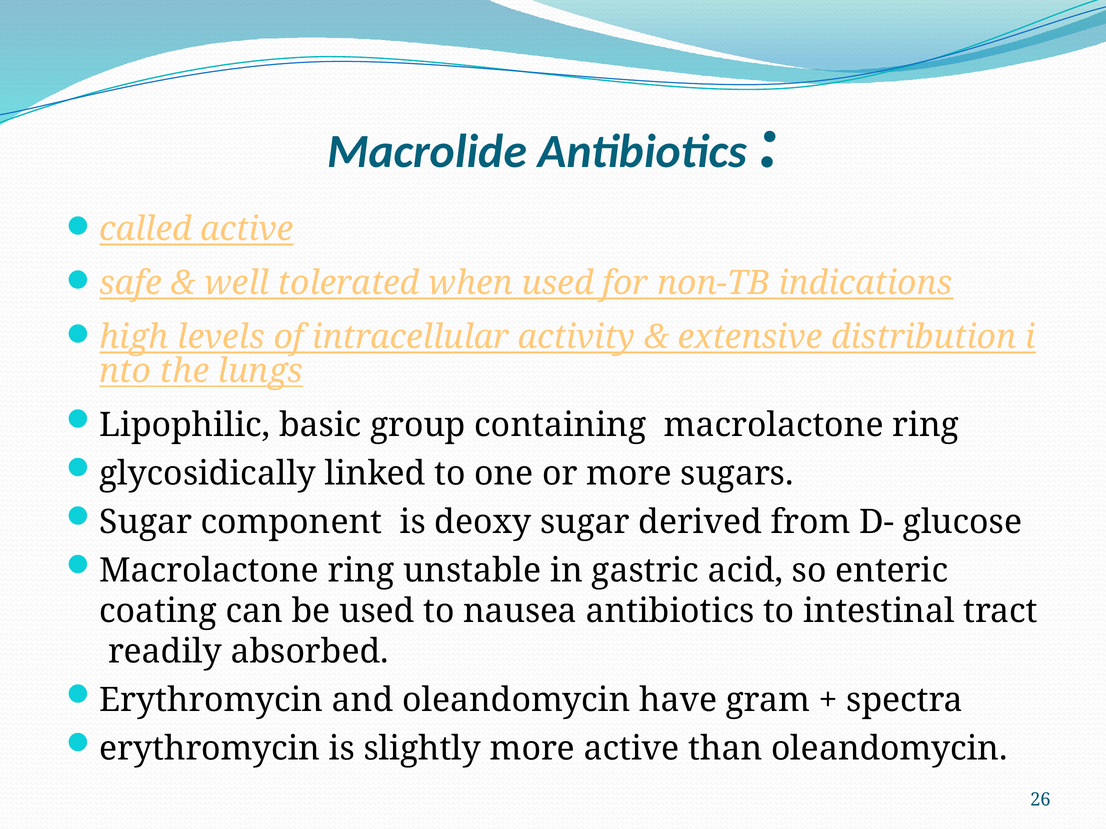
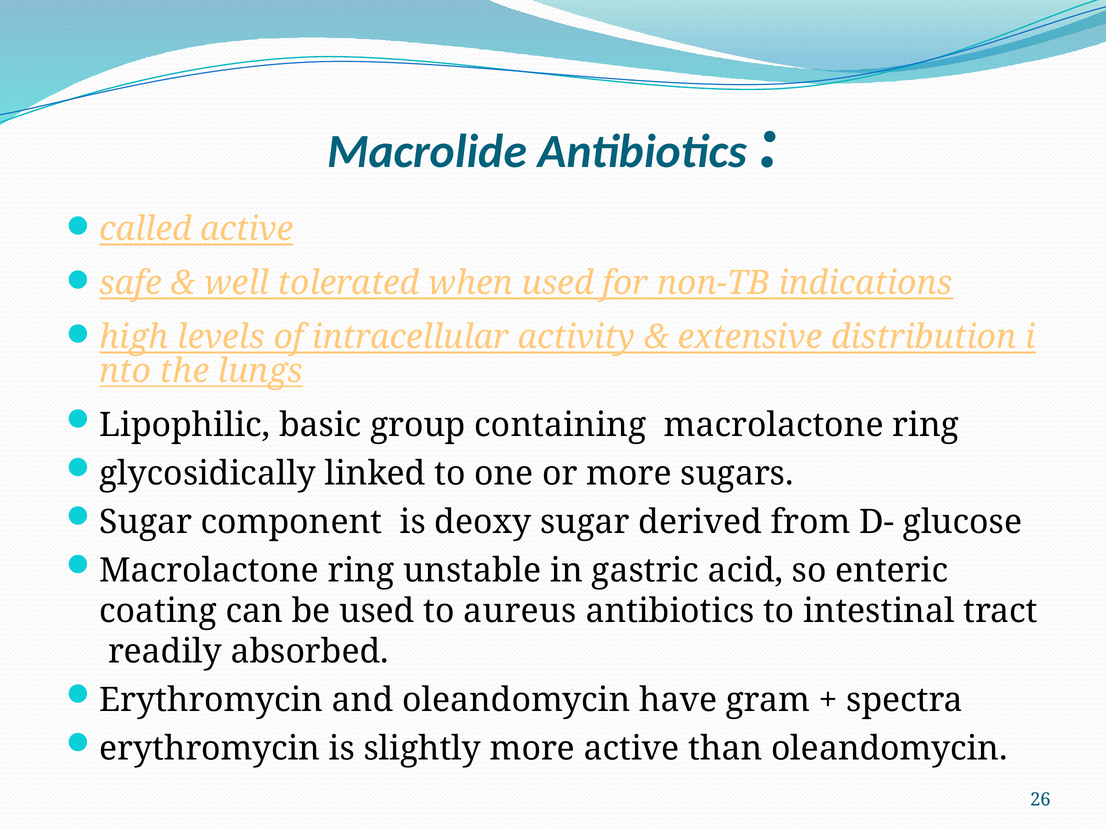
nausea: nausea -> aureus (520, 611)
